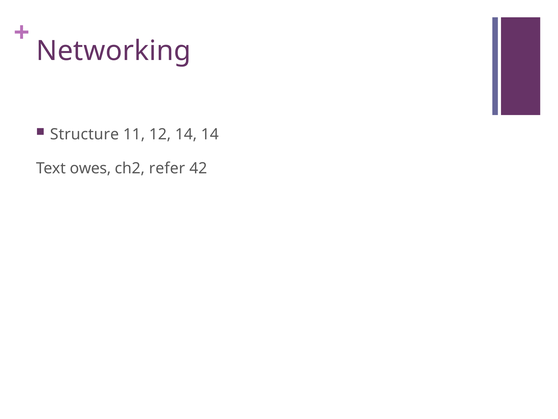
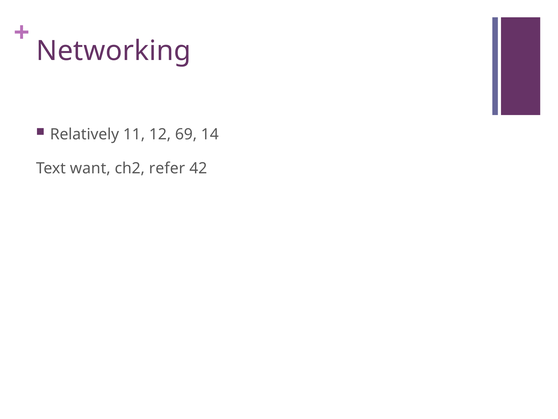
Structure: Structure -> Relatively (85, 134)
12 14: 14 -> 69 (186, 134)
owes: owes -> want (90, 168)
